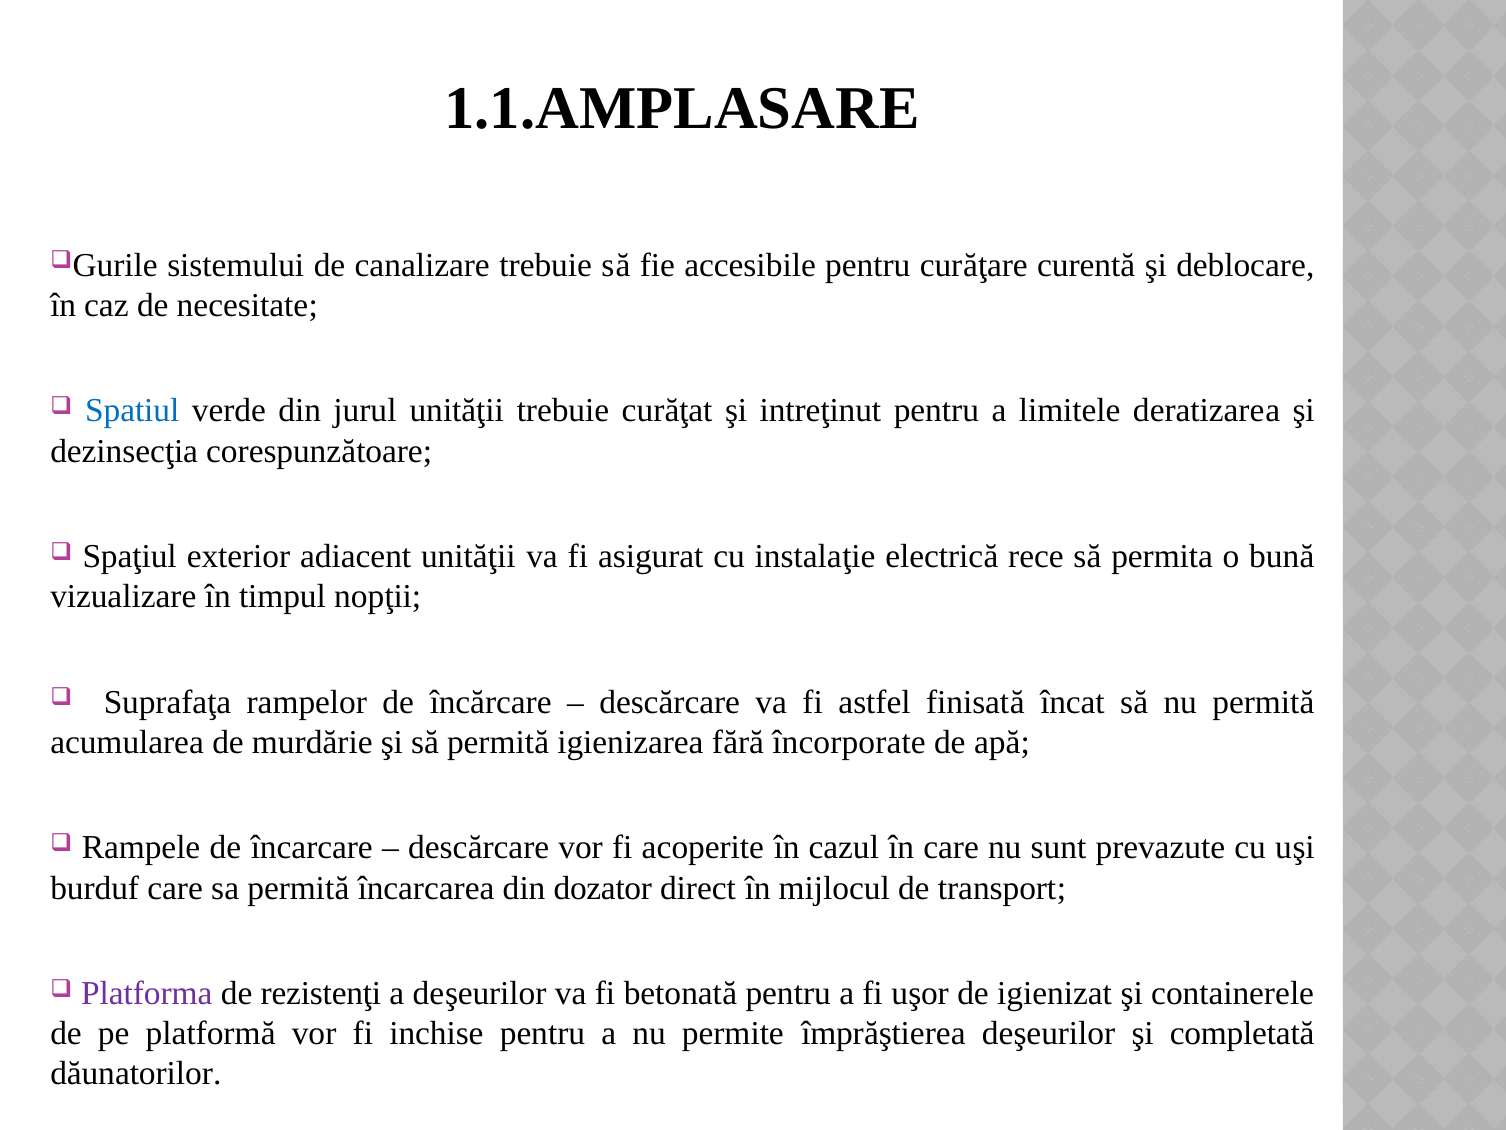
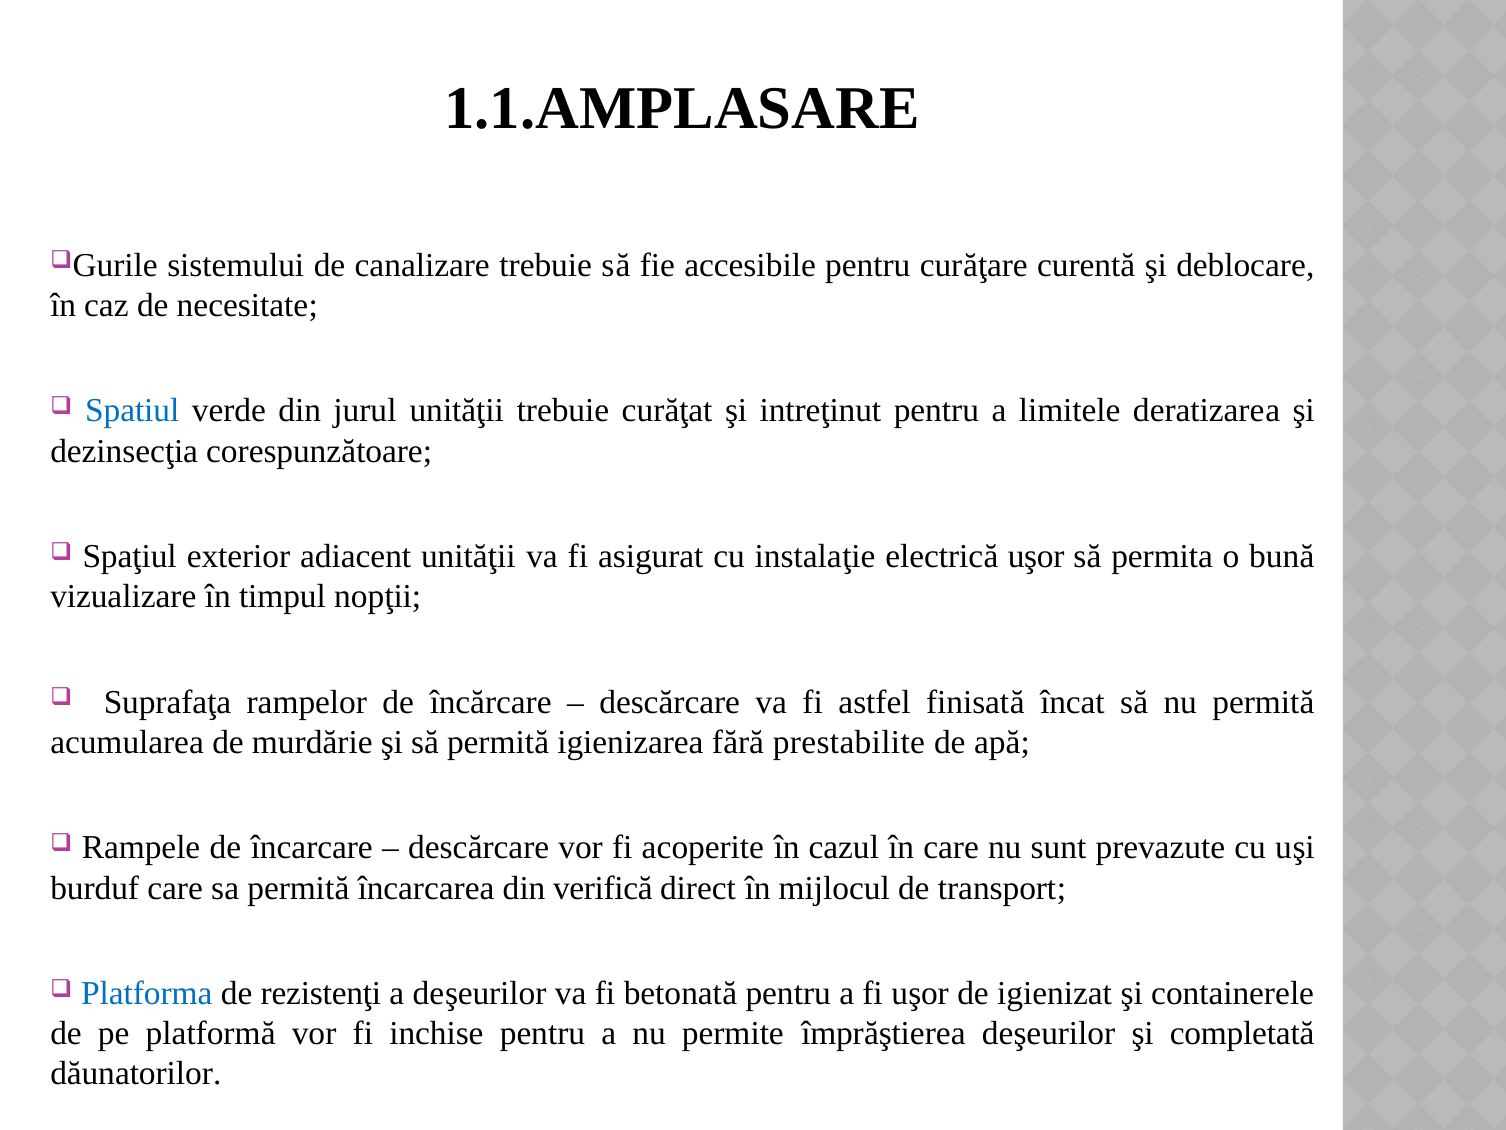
electrică rece: rece -> uşor (1036, 556)
încorporate: încorporate -> prestabilite (849, 742)
dozator: dozator -> verifică (603, 888)
Platforma colour: purple -> blue (147, 993)
